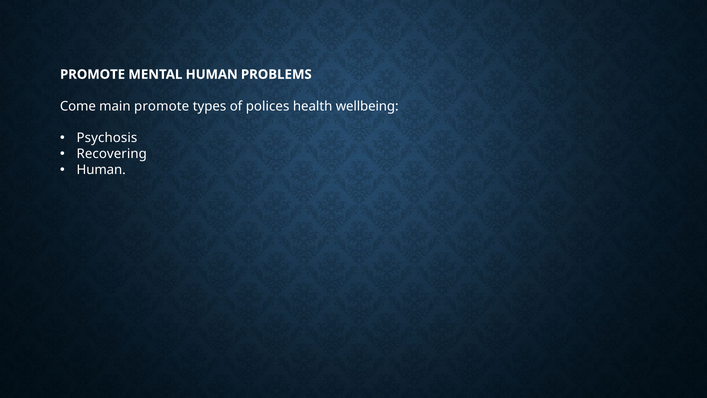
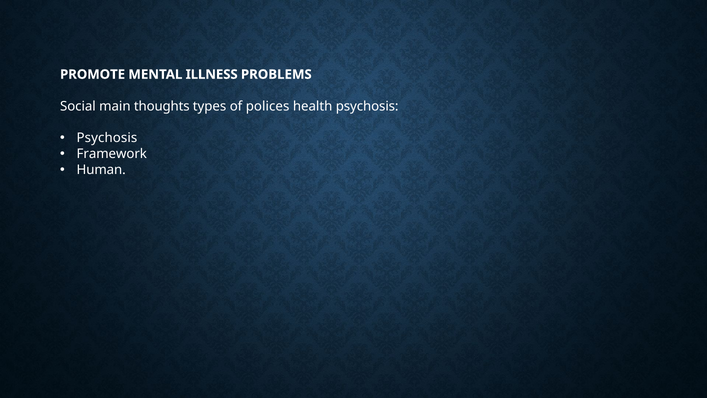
MENTAL HUMAN: HUMAN -> ILLNESS (212, 74)
Come: Come -> Social (78, 106)
main promote: promote -> thoughts (162, 106)
health wellbeing: wellbeing -> psychosis (367, 106)
Recovering: Recovering -> Framework (112, 154)
